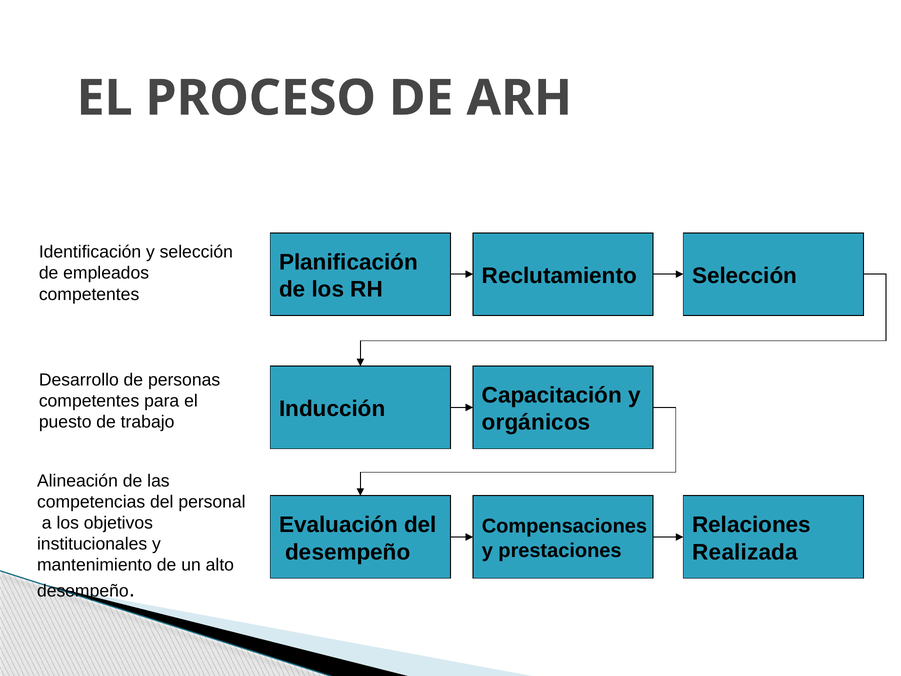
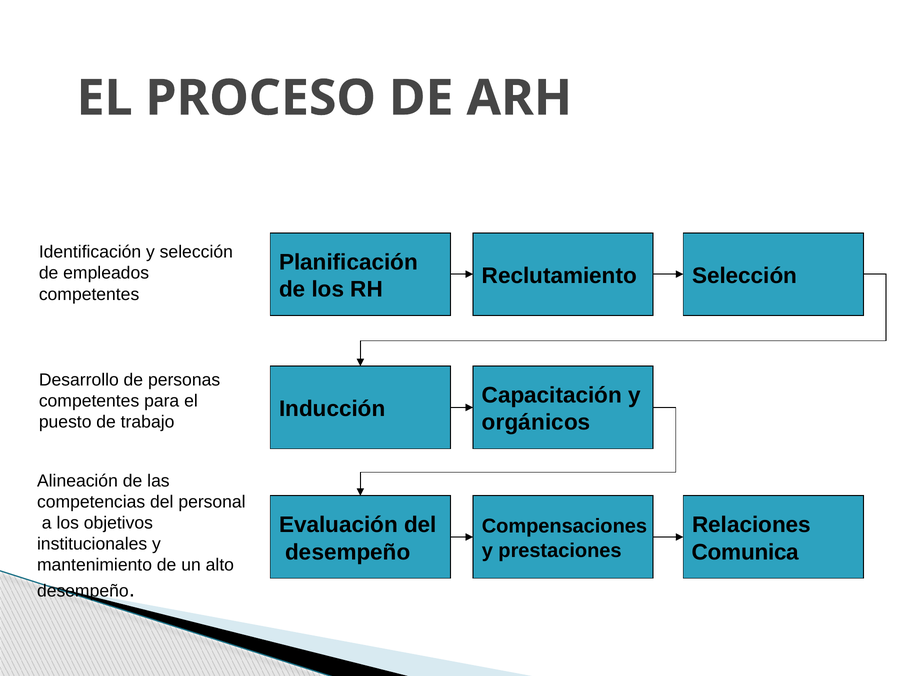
Realizada: Realizada -> Comunica (745, 552)
